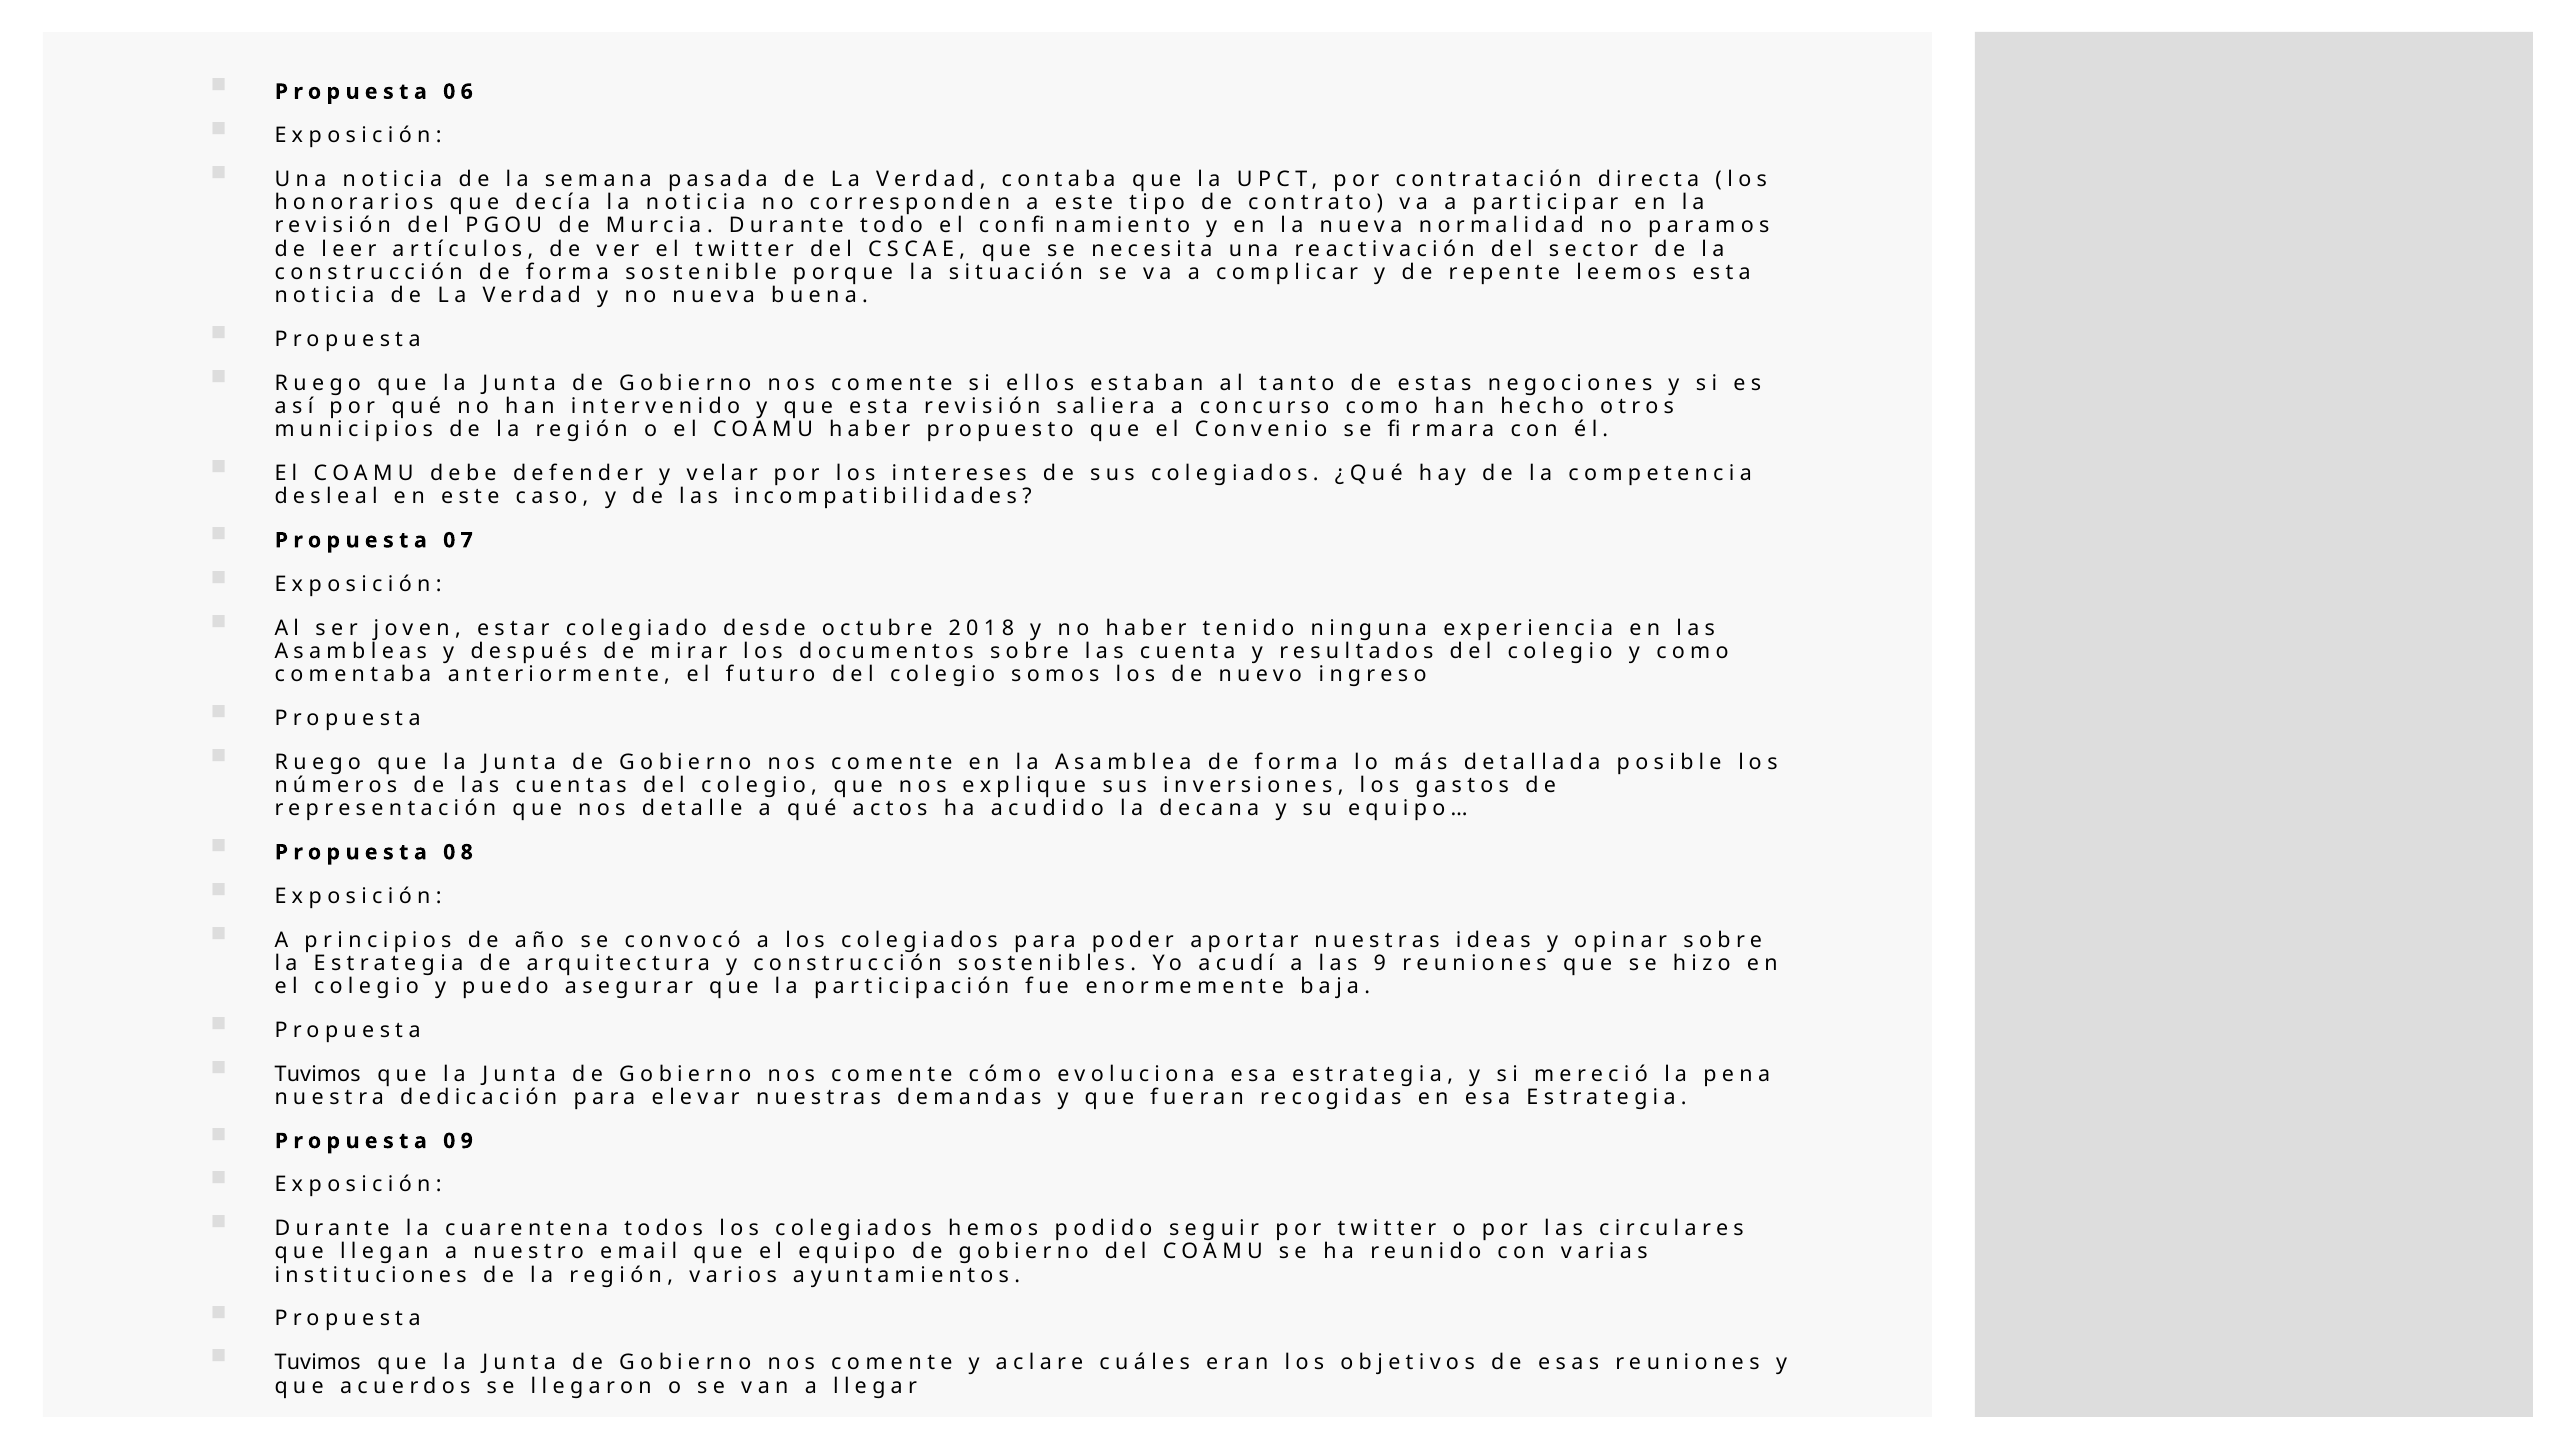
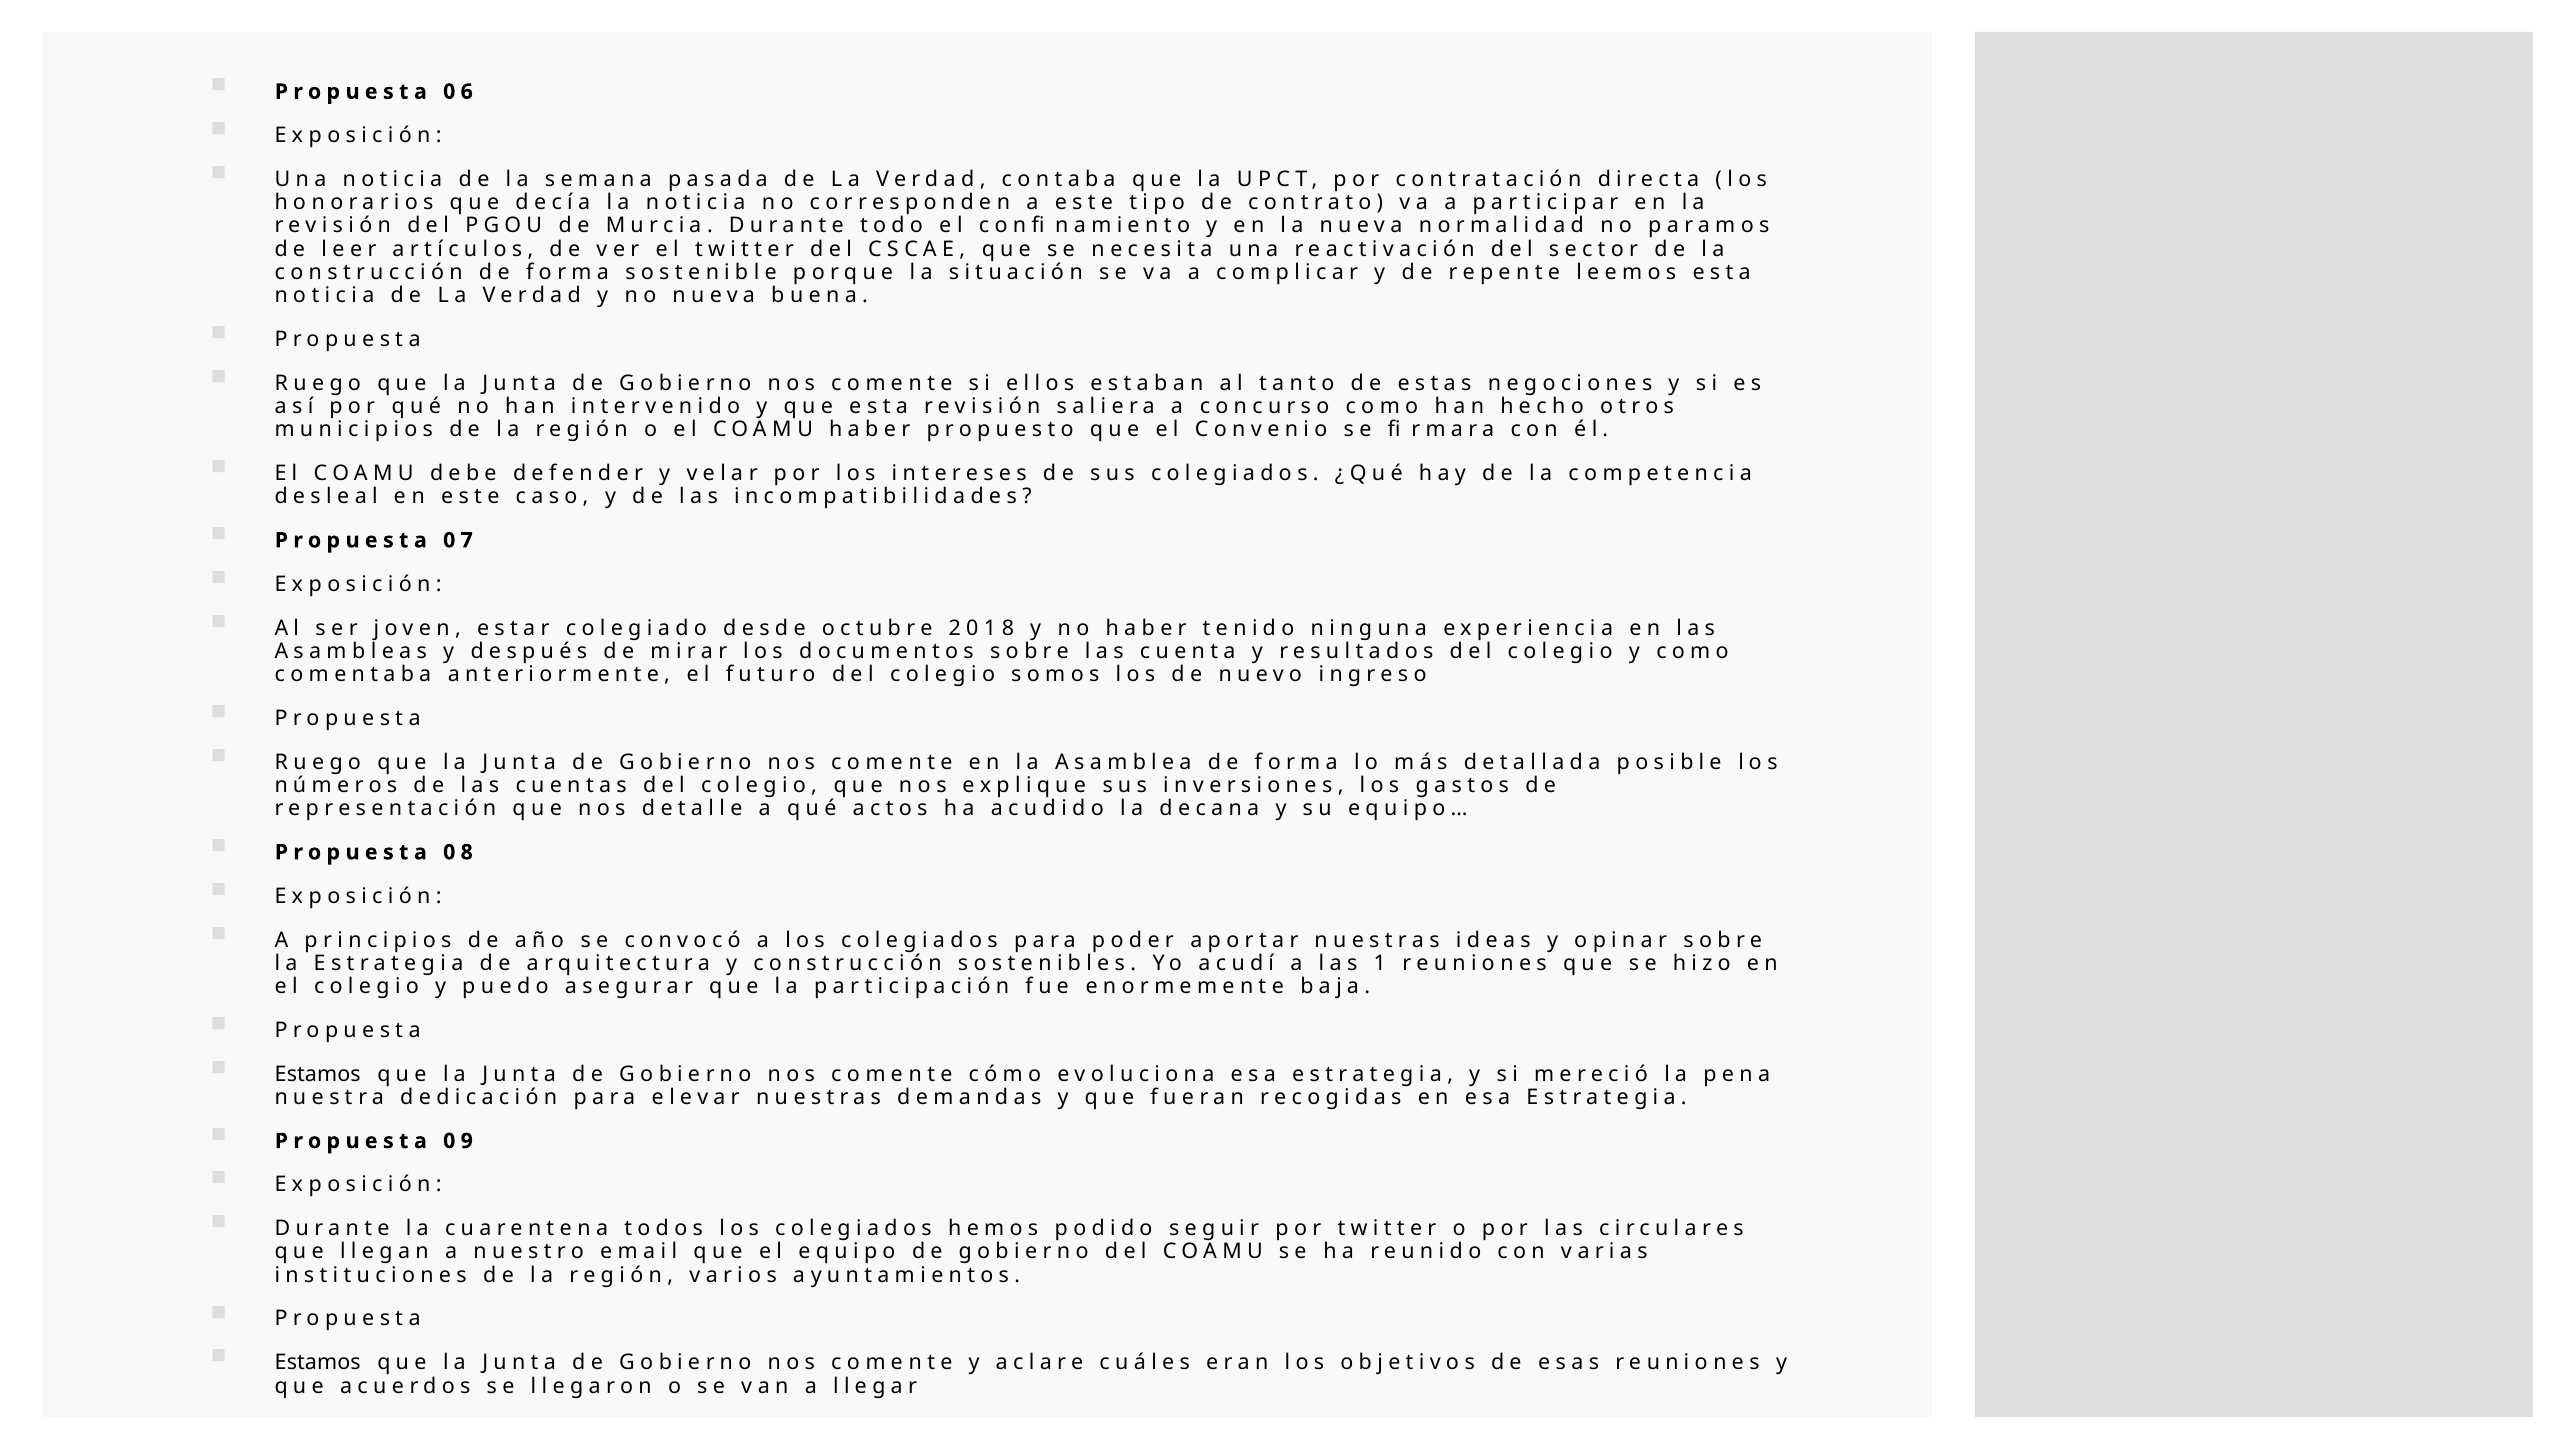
9: 9 -> 1 (1380, 963)
Tuvimos: Tuvimos -> Estamos (318, 1074)
Tuvimos: Tuvimos -> Estamos (318, 1363)
